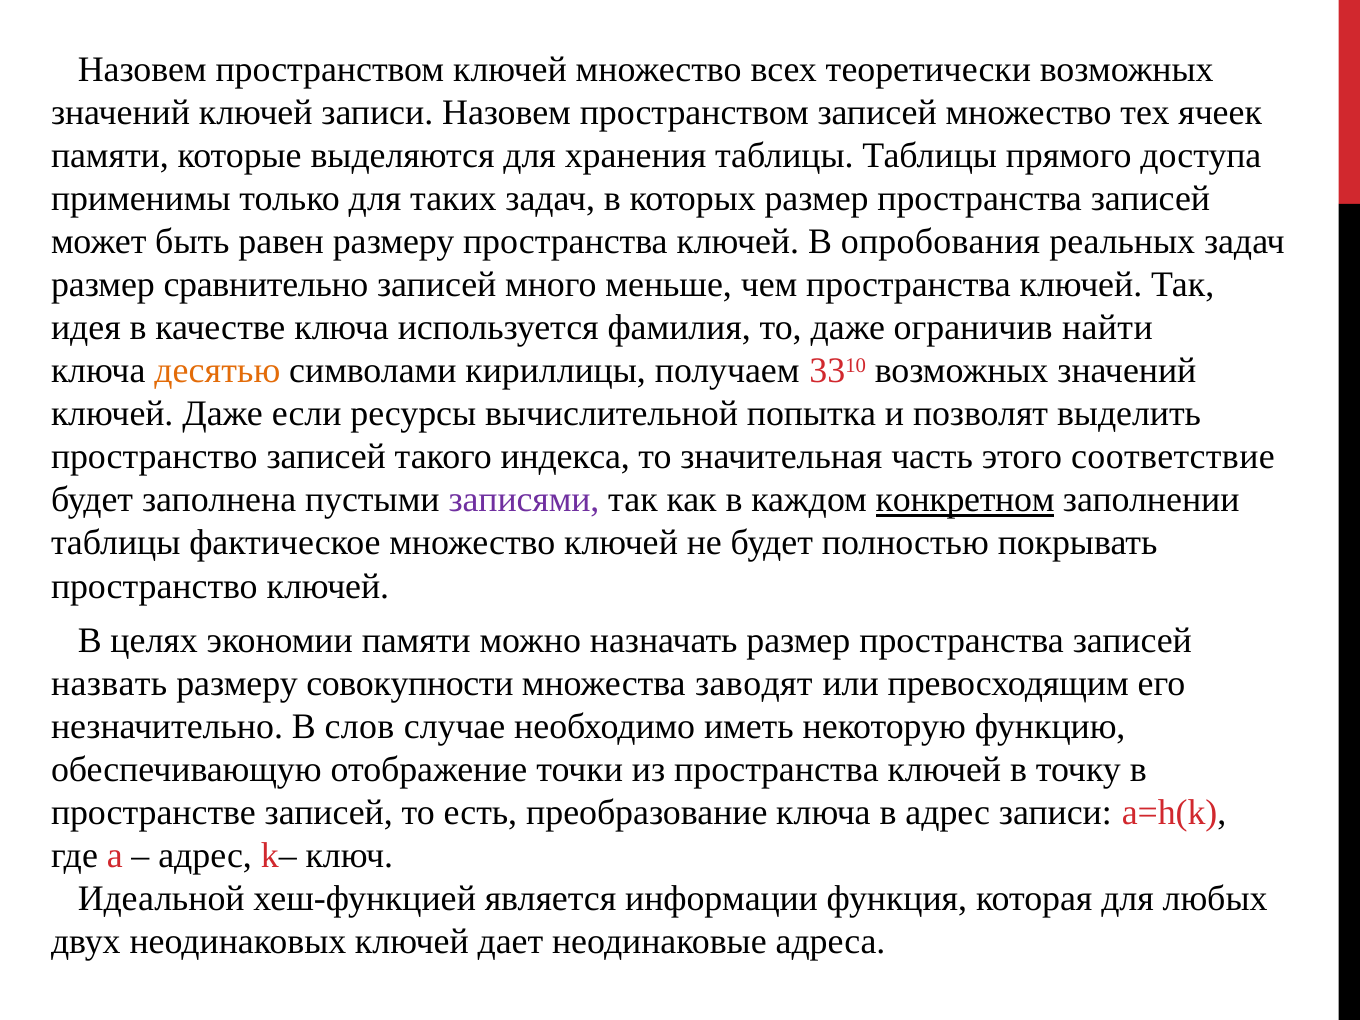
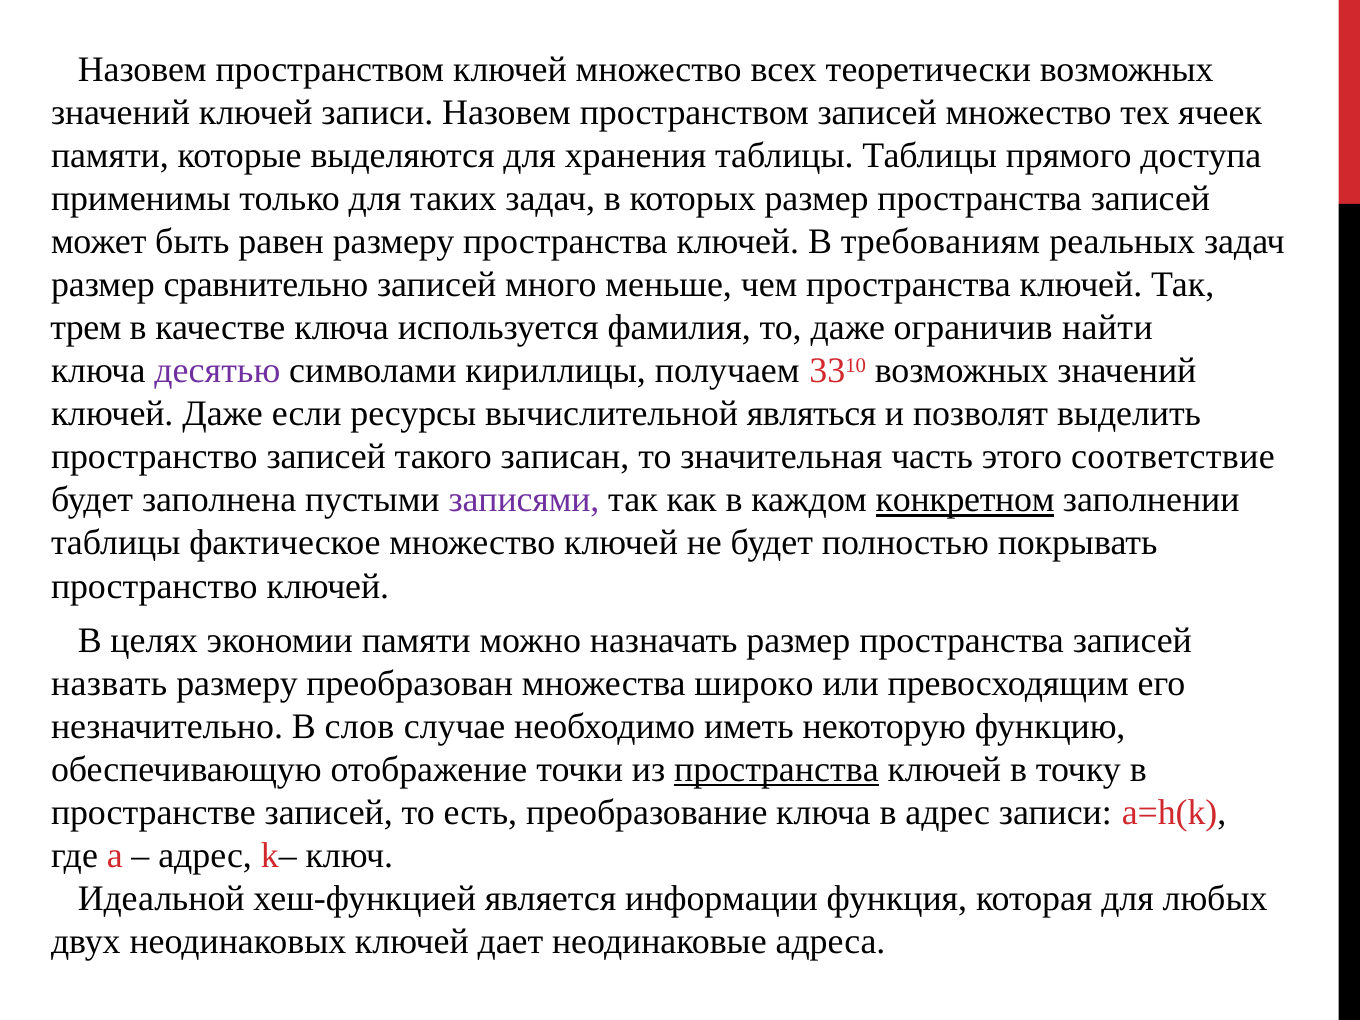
опробования: опробования -> требованиям (940, 242)
идея: идея -> трем (86, 328)
десятью colour: orange -> purple (217, 371)
попытка: попытка -> являться (812, 414)
индекса: индекса -> записан (565, 457)
совокупности: совокупности -> преобразован (410, 684)
заводят: заводят -> широко (754, 684)
пространства underline: none -> present (776, 770)
